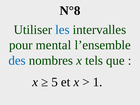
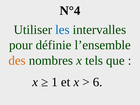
N°8: N°8 -> N°4 (70, 11)
mental: mental -> définie (54, 45)
des colour: blue -> orange (17, 60)
5: 5 -> 1 (55, 82)
1: 1 -> 6 (98, 82)
